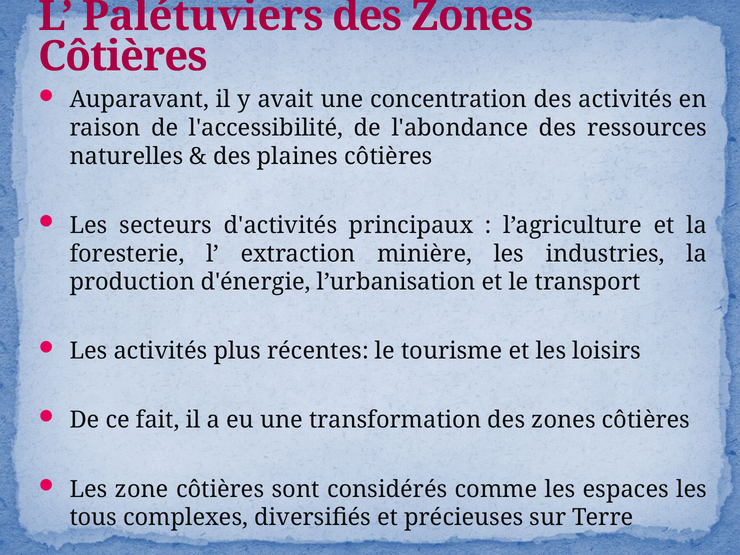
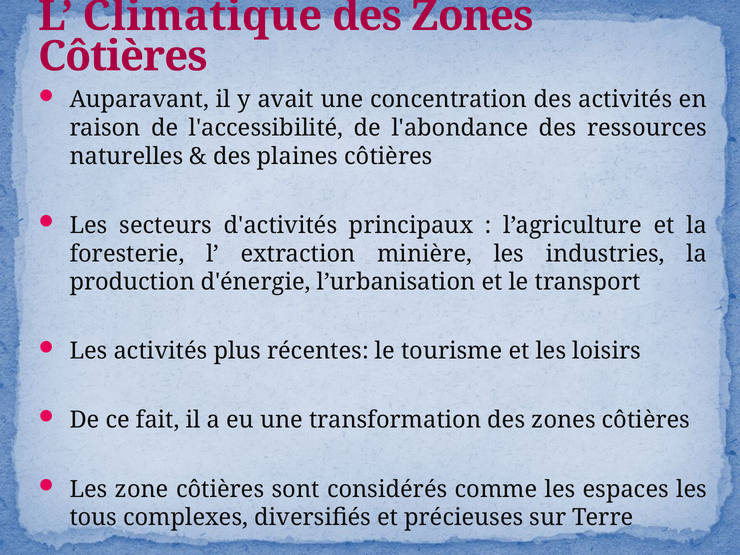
Palétuviers: Palétuviers -> Climatique (202, 16)
